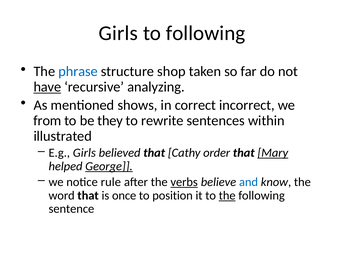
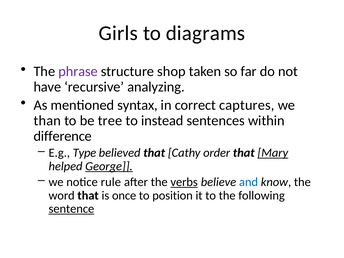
to following: following -> diagrams (205, 33)
phrase colour: blue -> purple (78, 72)
have underline: present -> none (47, 87)
shows: shows -> syntax (138, 105)
incorrect: incorrect -> captures (247, 105)
from: from -> than (47, 121)
they: they -> tree (110, 121)
rewrite: rewrite -> instead (162, 121)
illustrated: illustrated -> difference (63, 136)
E.g Girls: Girls -> Type (84, 153)
the underline: present -> none (227, 195)
sentence underline: none -> present (71, 209)
